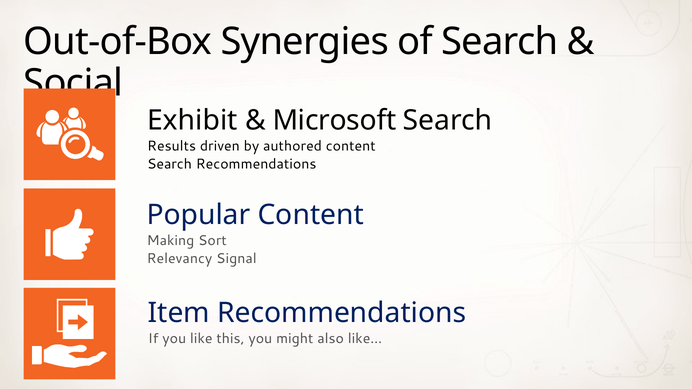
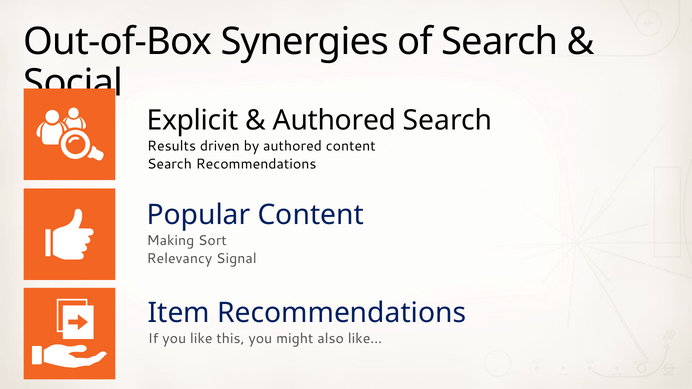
Exhibit: Exhibit -> Explicit (193, 120)
Microsoft: Microsoft -> Authored (334, 120)
